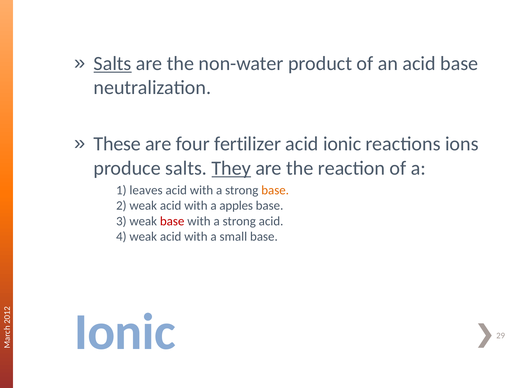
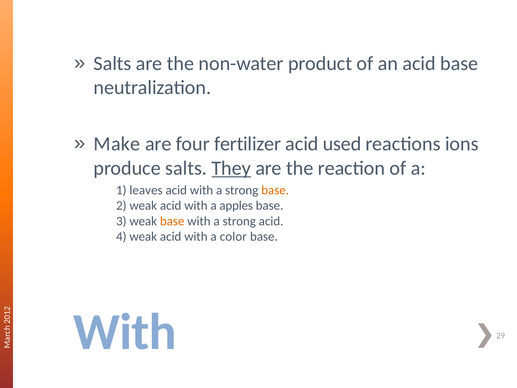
Salts underline: present -> none (113, 63)
These: These -> Make (117, 144)
acid ionic: ionic -> used (342, 144)
base colour: red -> orange (172, 221)
small: small -> color (233, 237)
Ionic: Ionic -> With (125, 332)
